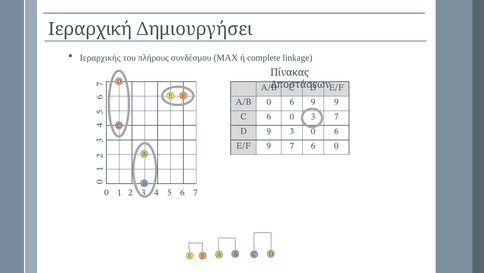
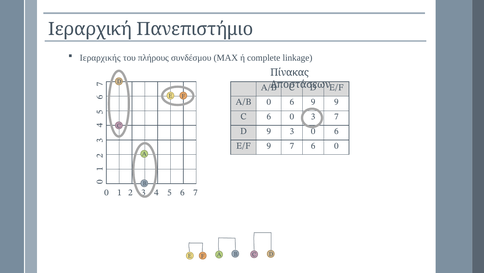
Δημιουργήσει: Δημιουργήσει -> Πανεπιστήμιο (195, 29)
